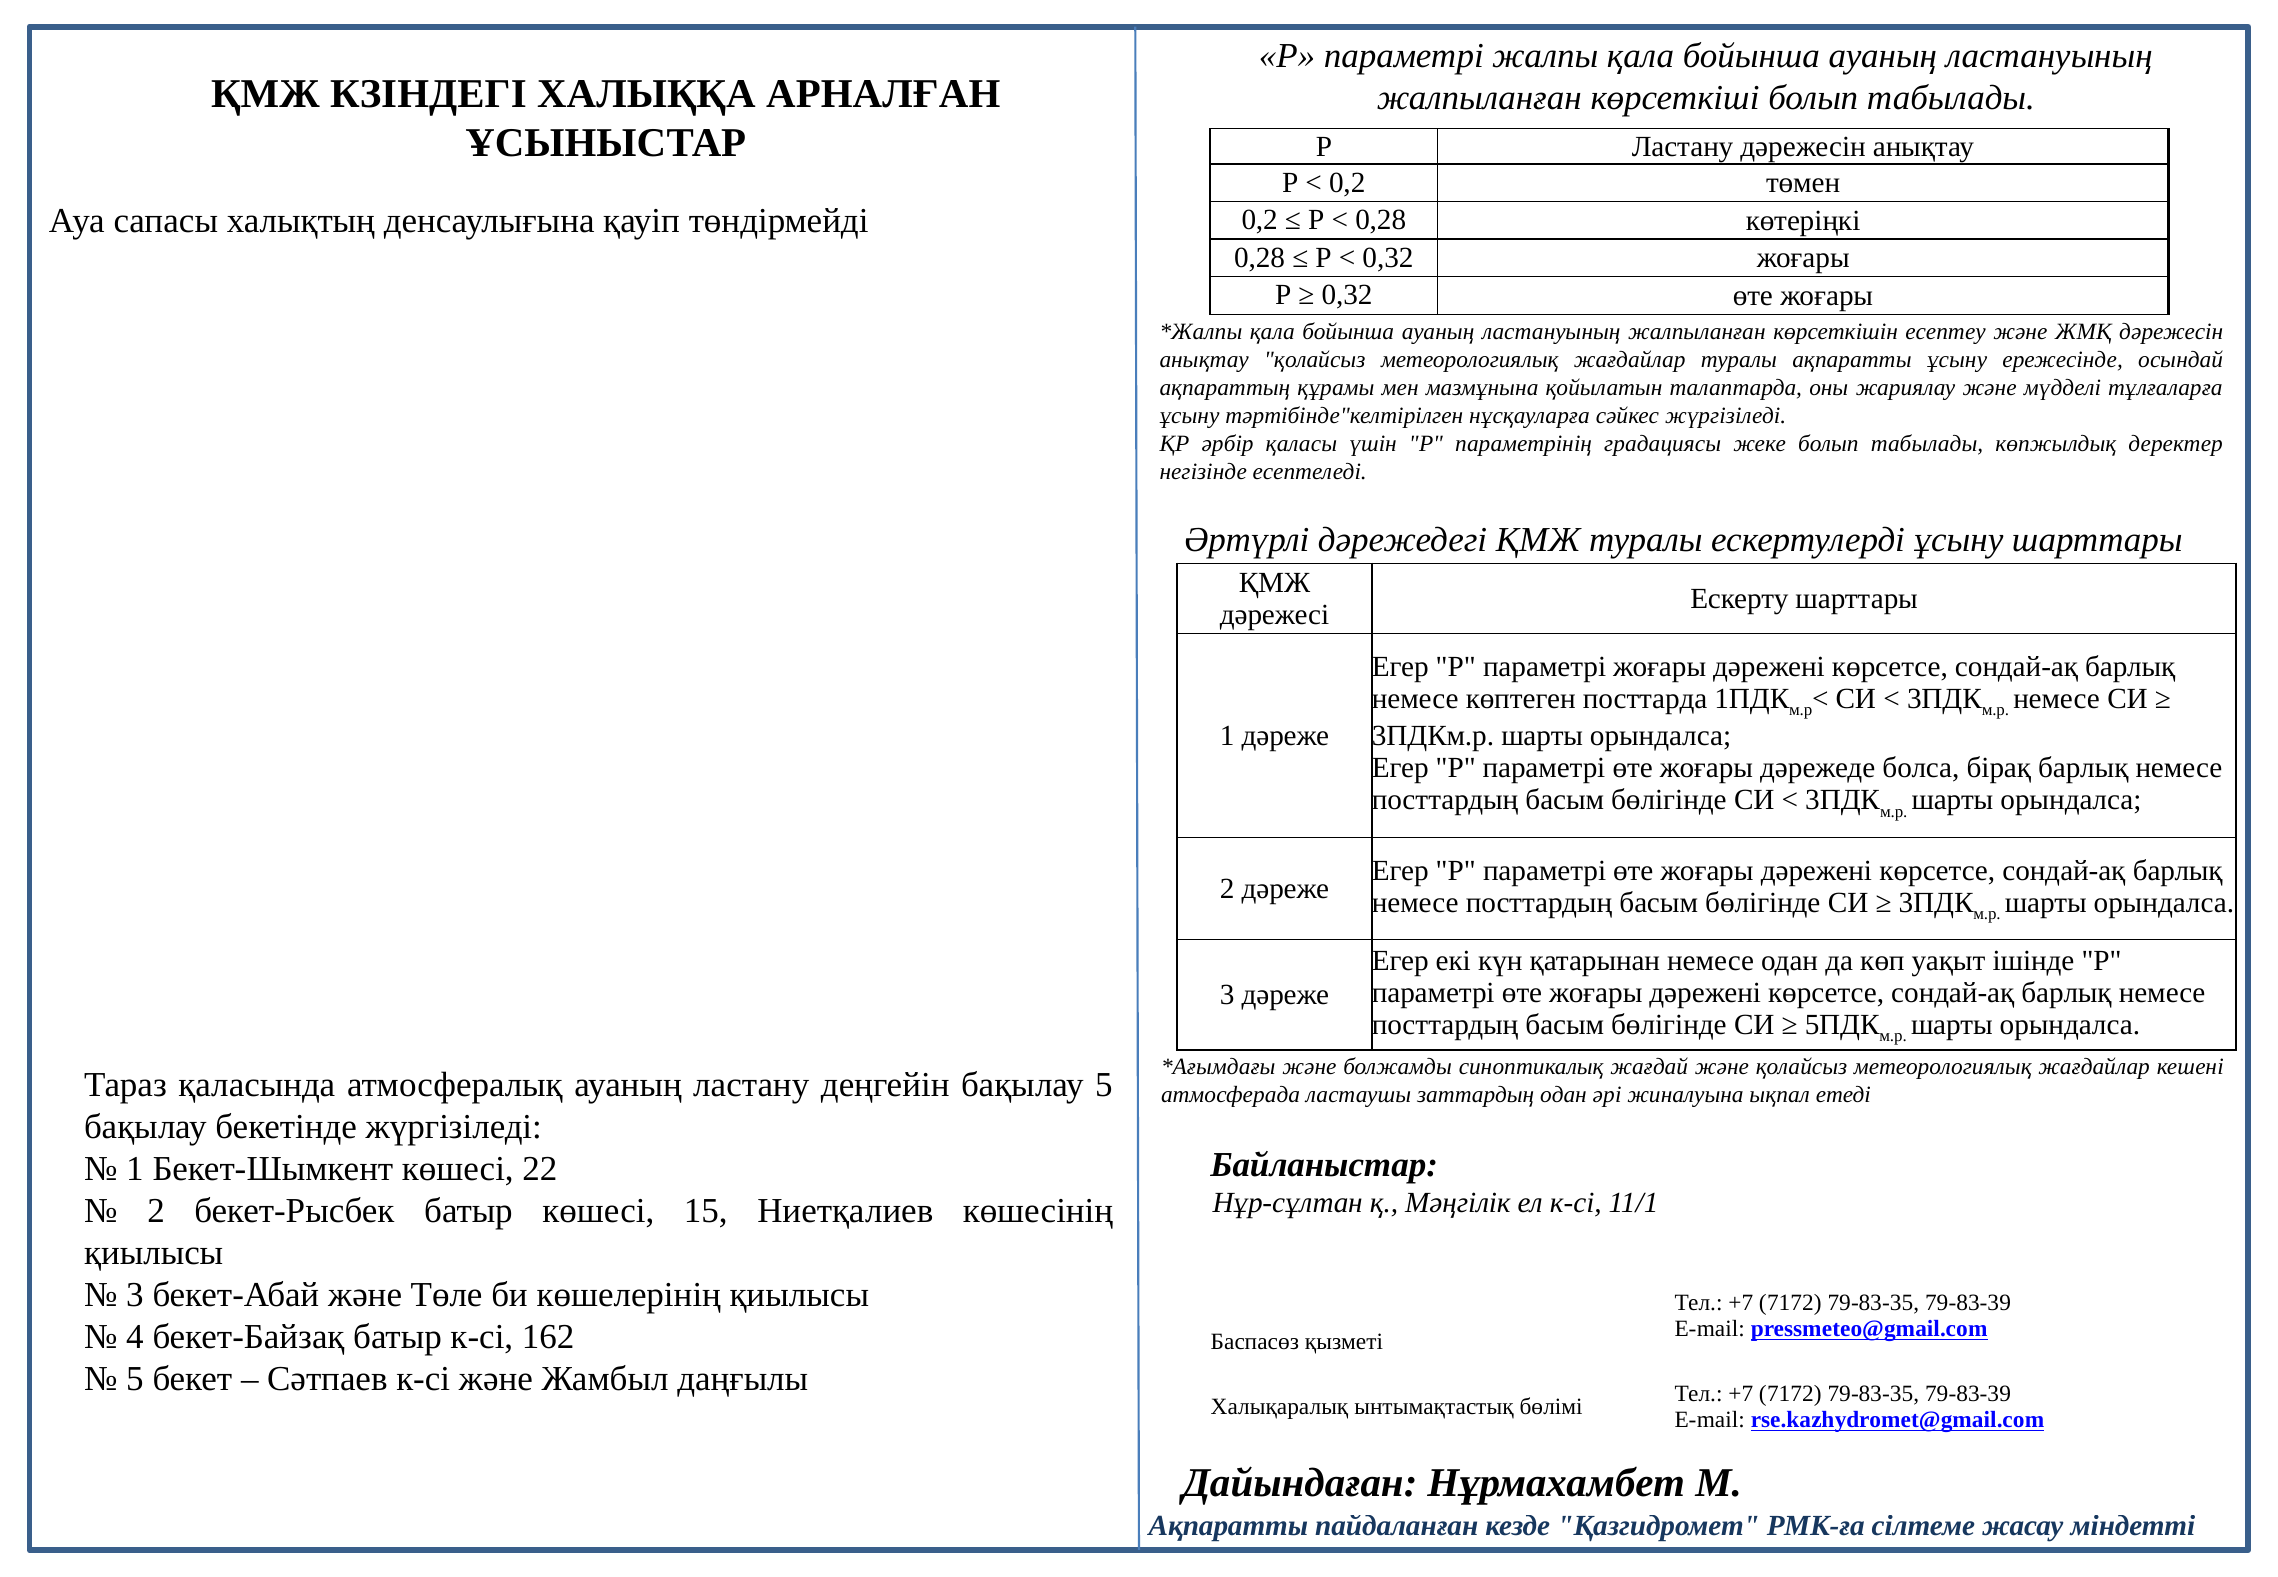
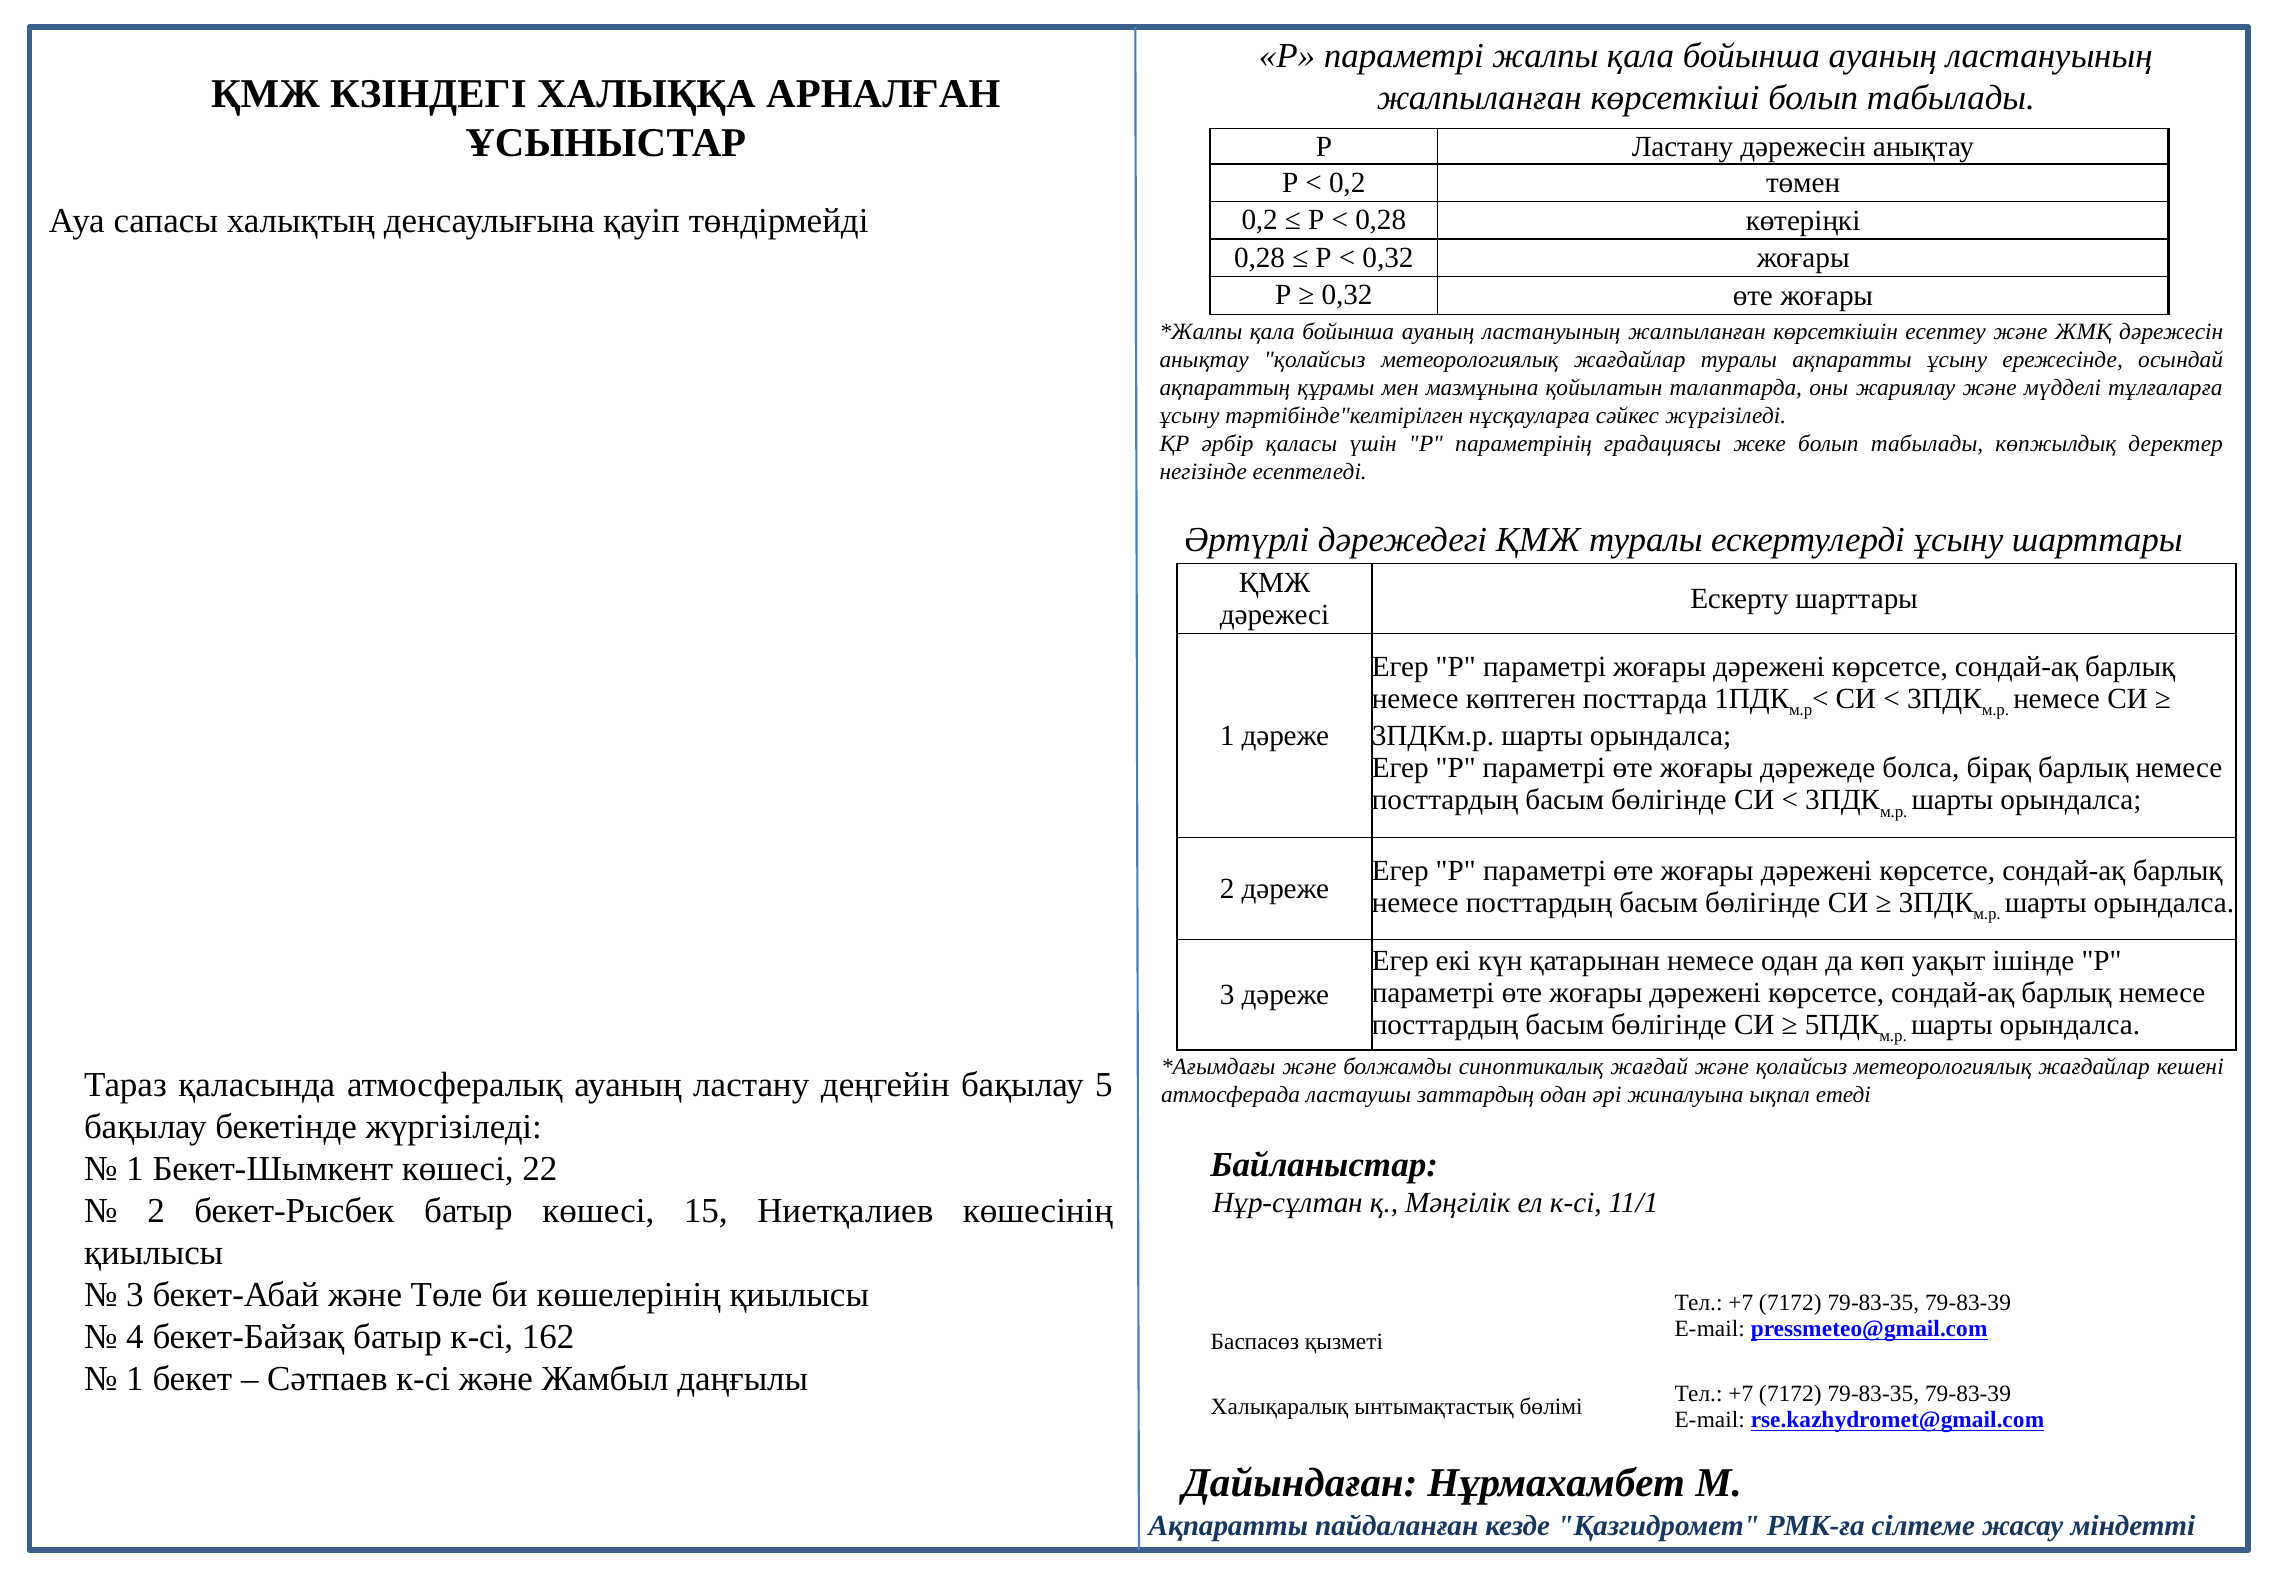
5: 5 -> 1 (135, 1379)
